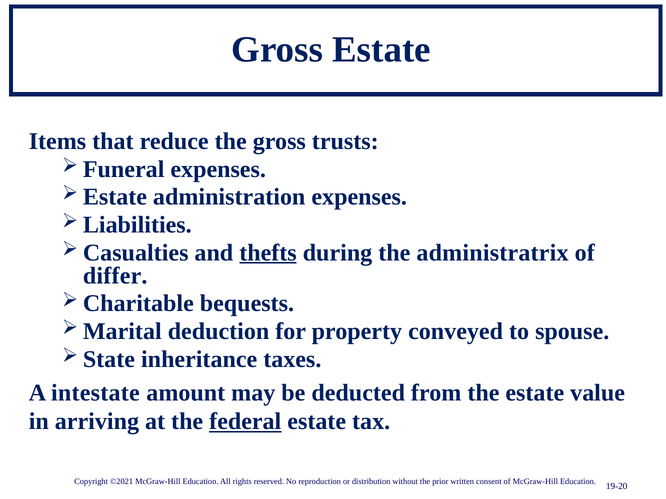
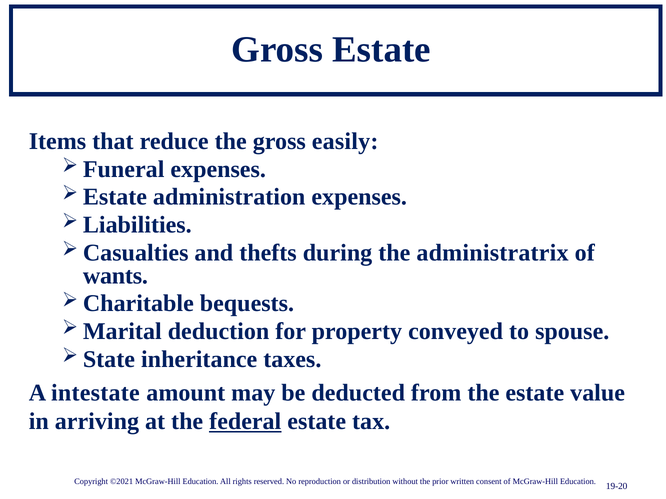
trusts: trusts -> easily (345, 141)
thefts underline: present -> none (268, 253)
differ: differ -> wants (115, 276)
